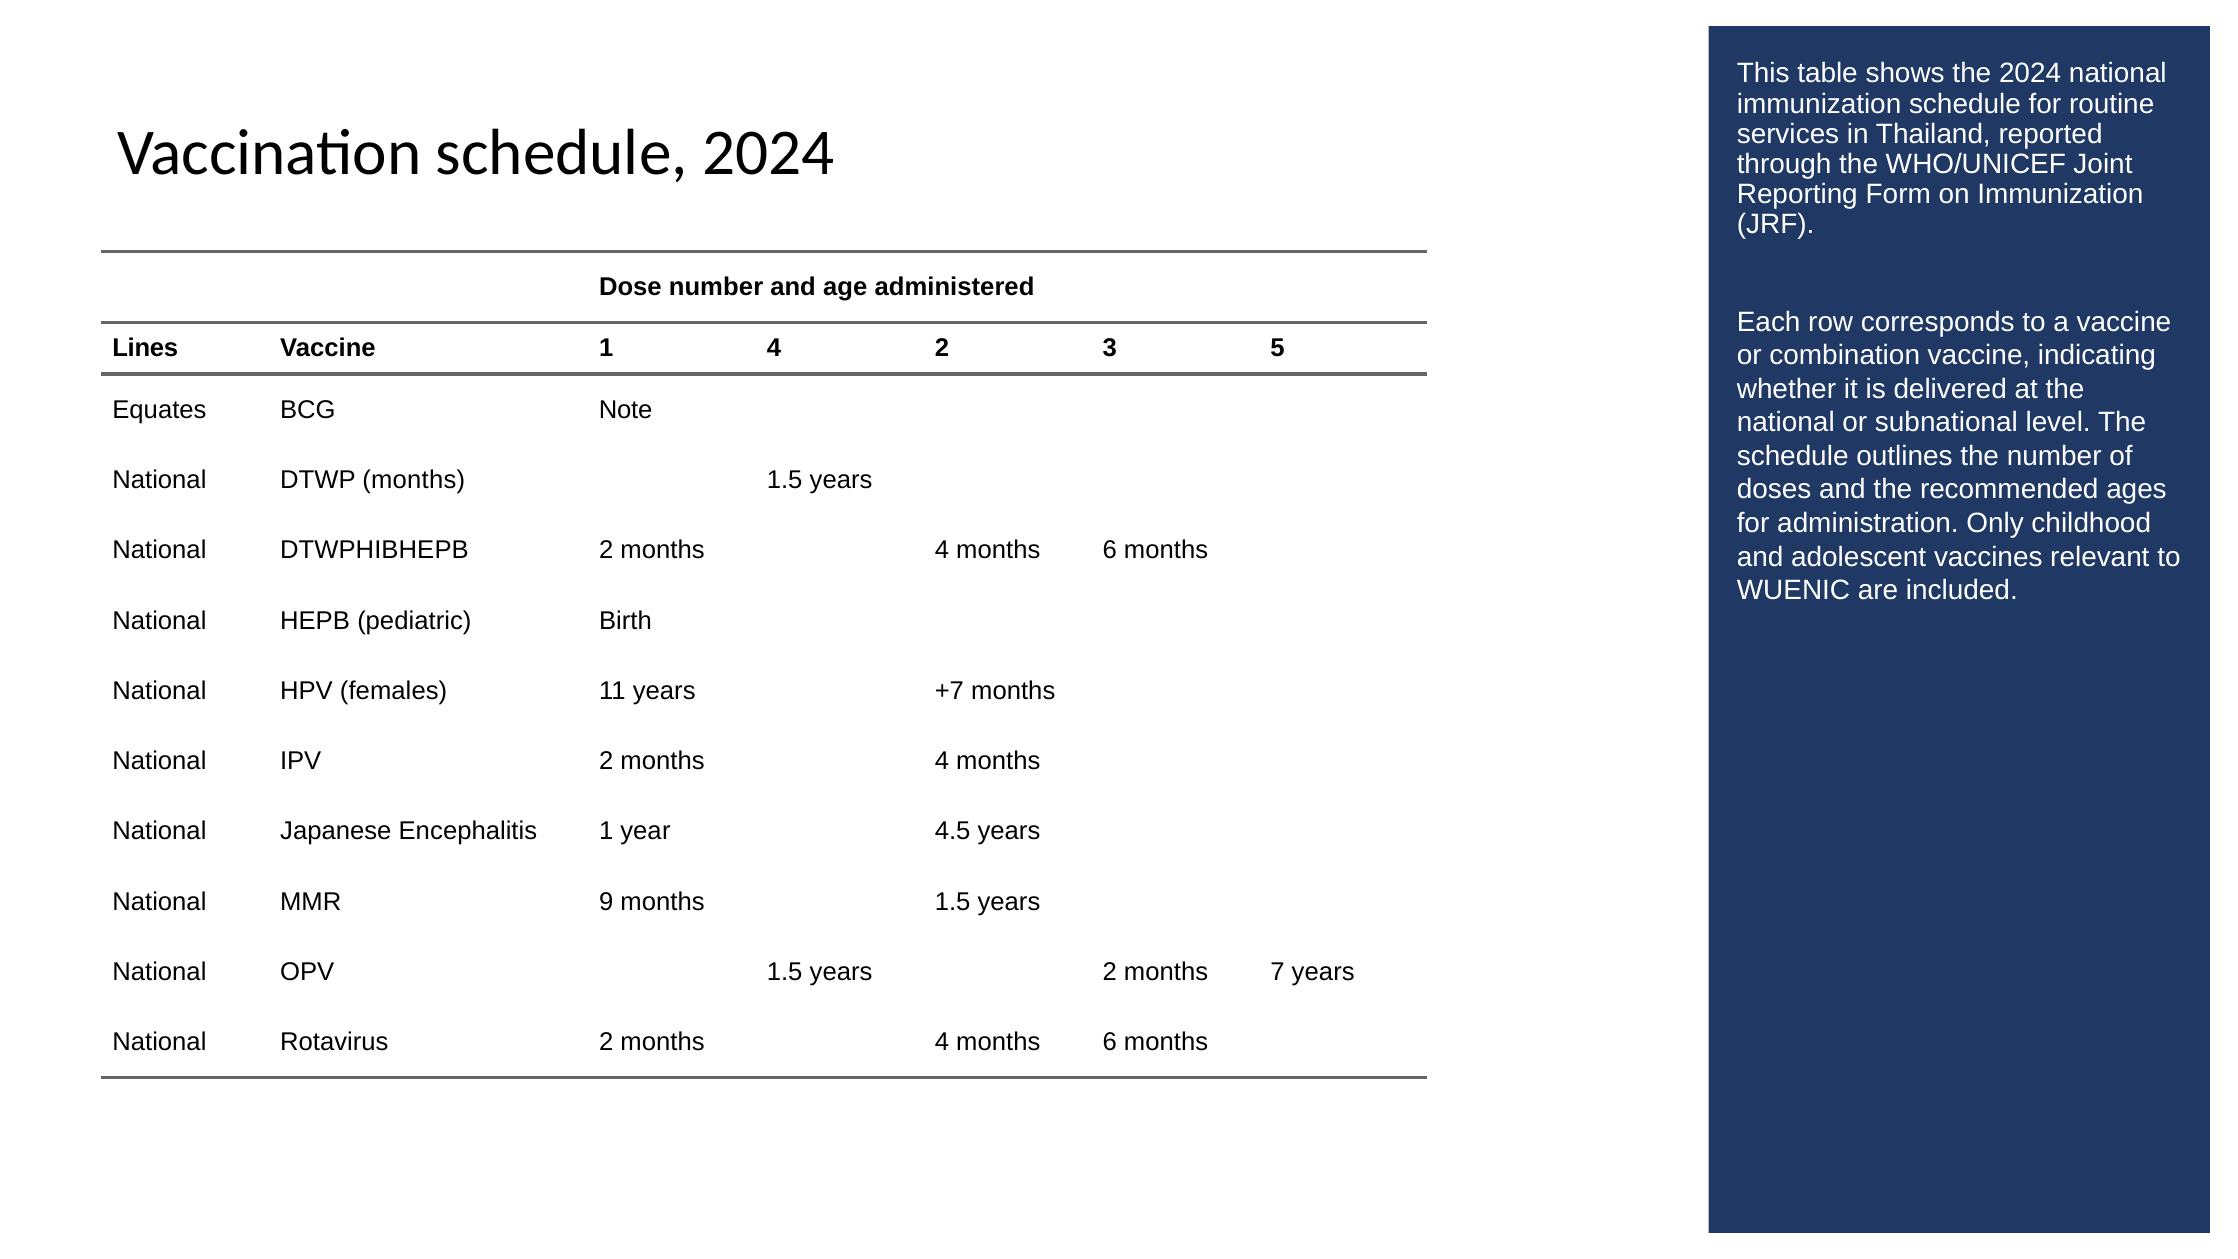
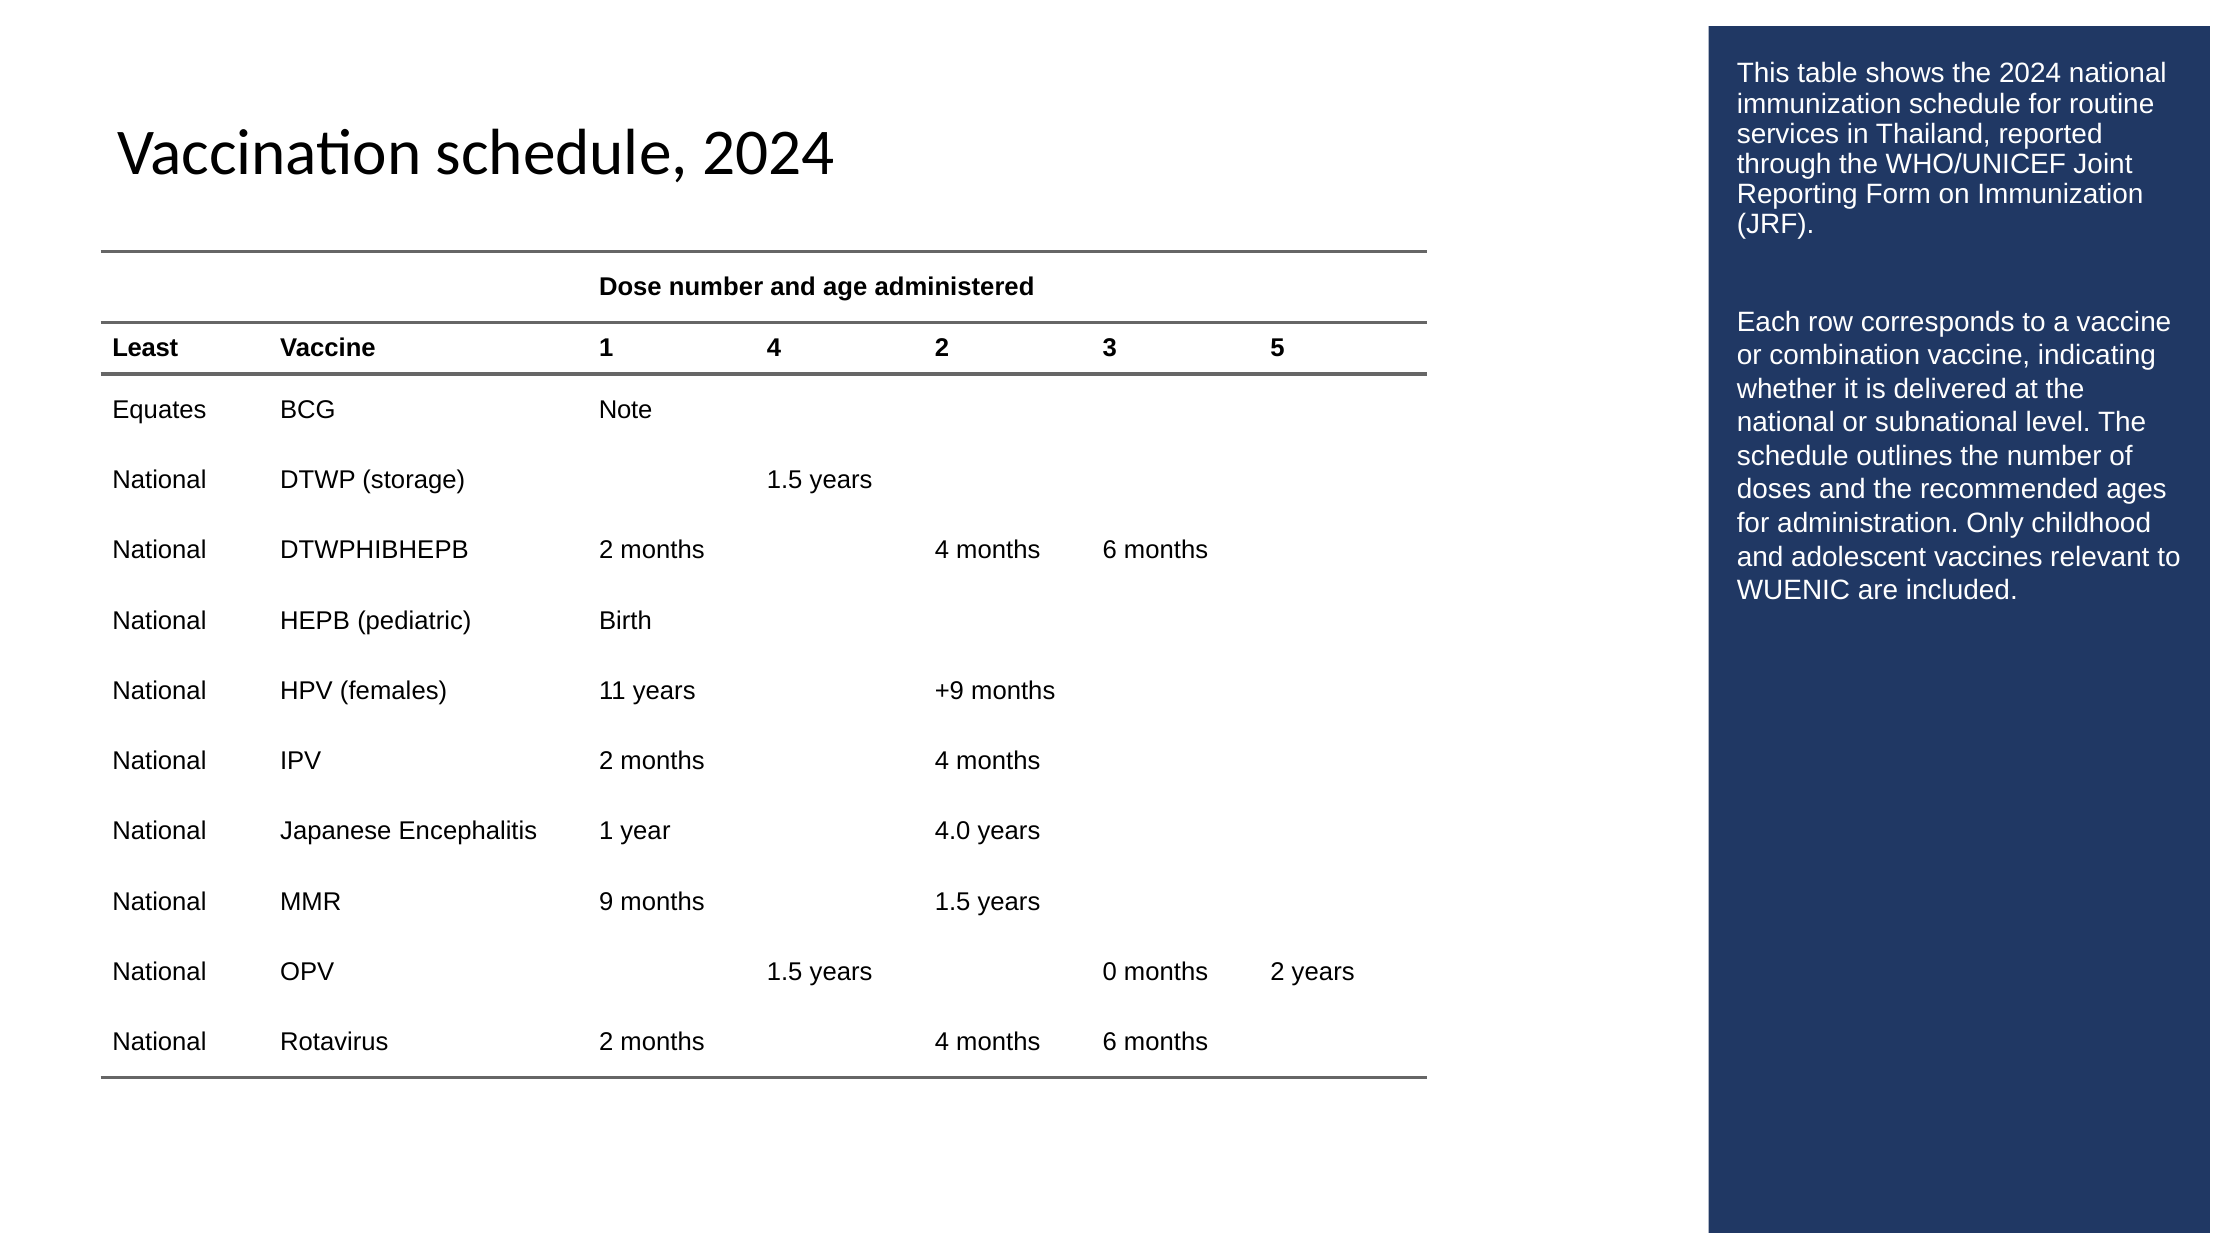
Lines: Lines -> Least (145, 348)
DTWP months: months -> storage (414, 480)
+7: +7 -> +9 (949, 691)
4.5: 4.5 -> 4.0 (953, 831)
years 2: 2 -> 0 (1110, 972)
months 7: 7 -> 2 (1278, 972)
